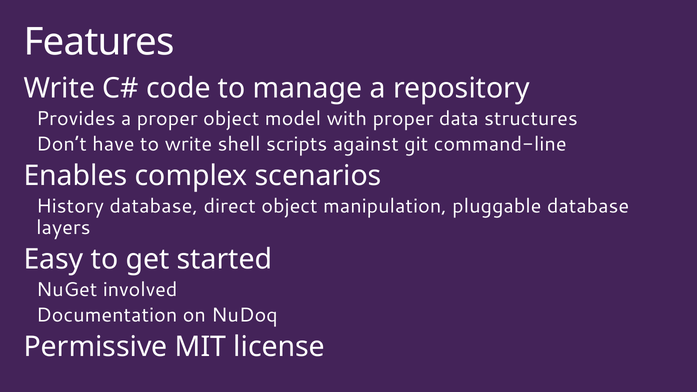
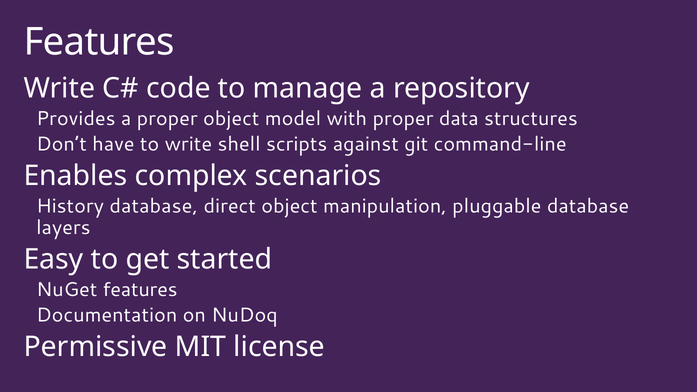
NuGet involved: involved -> features (140, 289)
